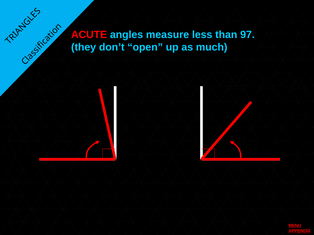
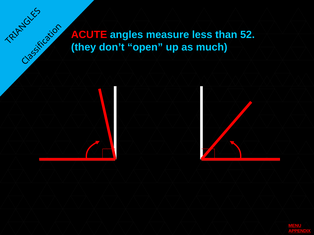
97: 97 -> 52 (248, 35)
